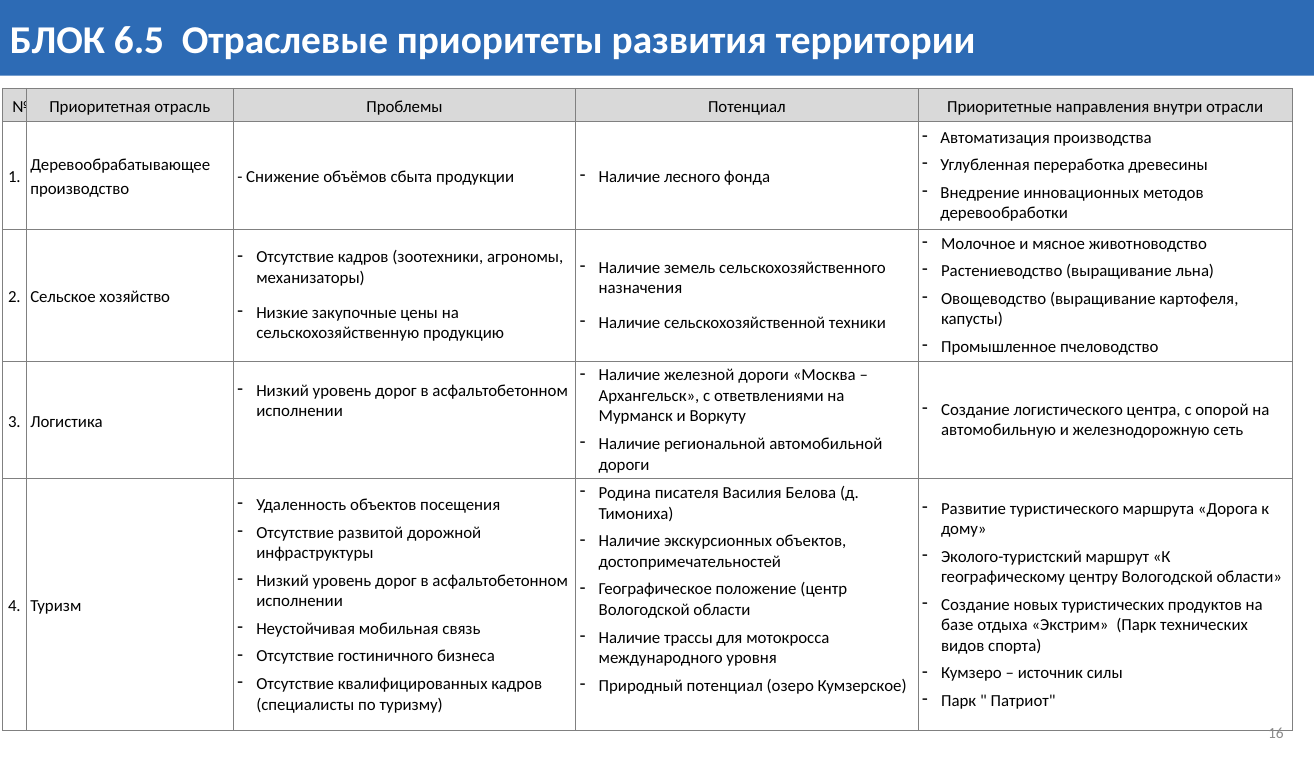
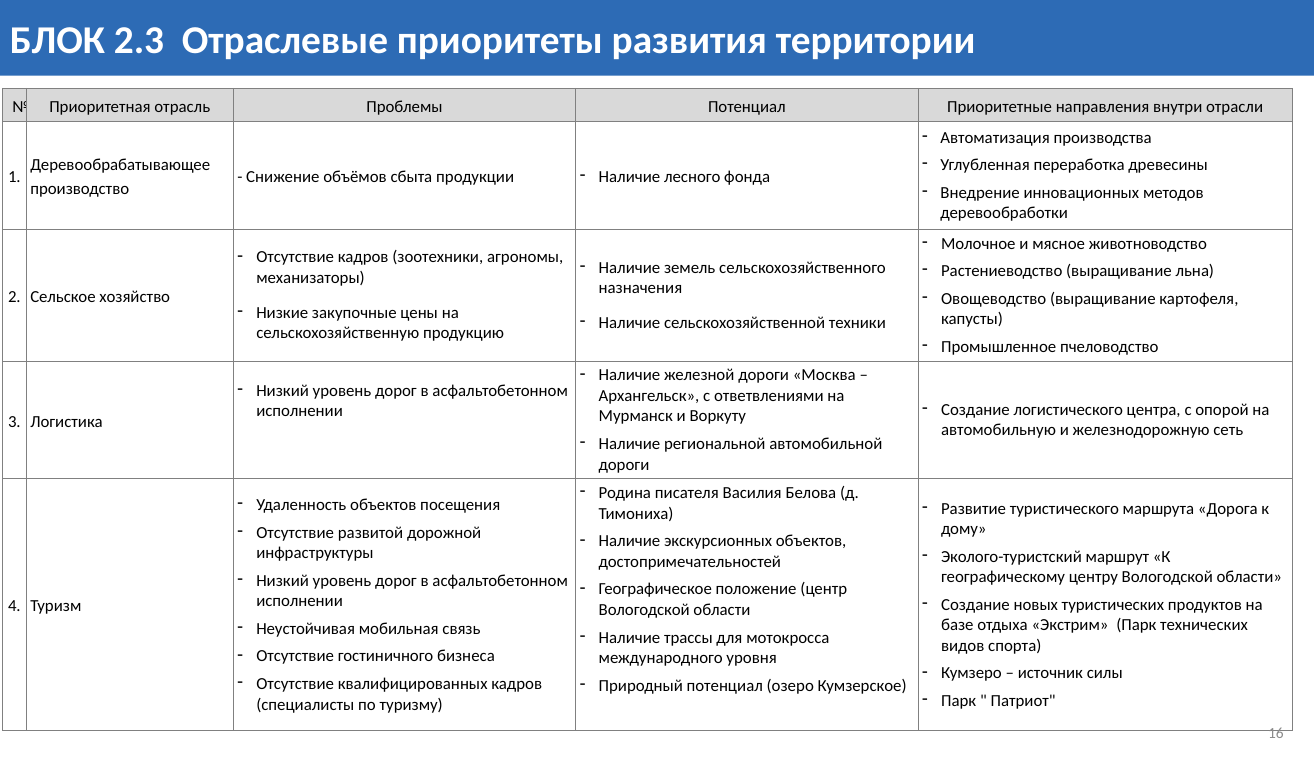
6.5: 6.5 -> 2.3 (139, 41)
